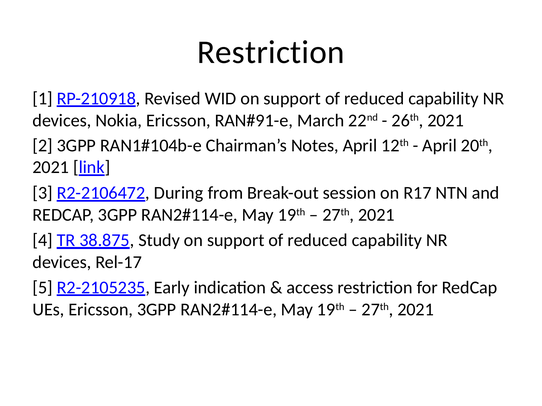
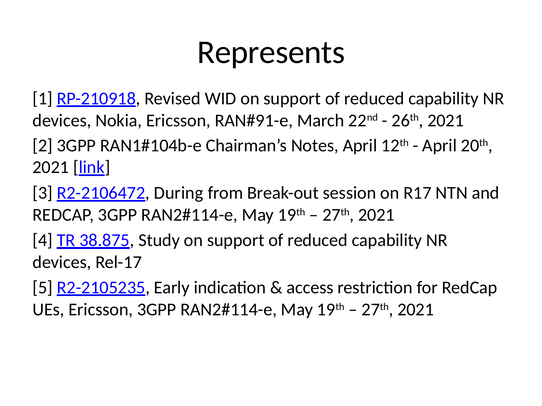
Restriction: Restriction -> Represents (271, 52)
